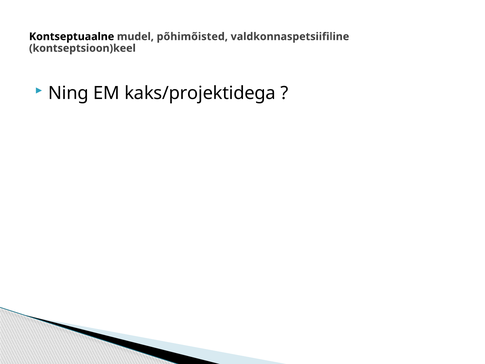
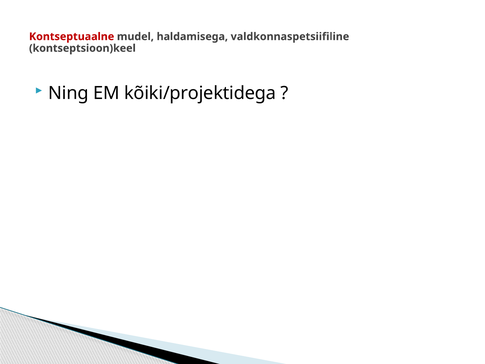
Kontseptuaalne colour: black -> red (72, 37)
põhimõisted: põhimõisted -> haldamisega (192, 37)
kaks/projektidega: kaks/projektidega -> kõiki/projektidega (200, 93)
